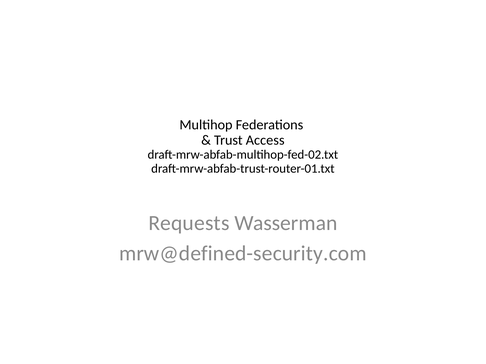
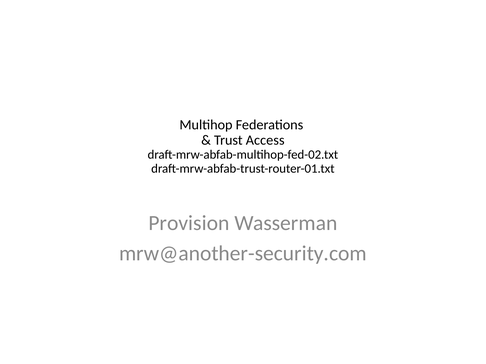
Requests: Requests -> Provision (189, 223)
mrw@defined-security.com: mrw@defined-security.com -> mrw@another-security.com (243, 254)
